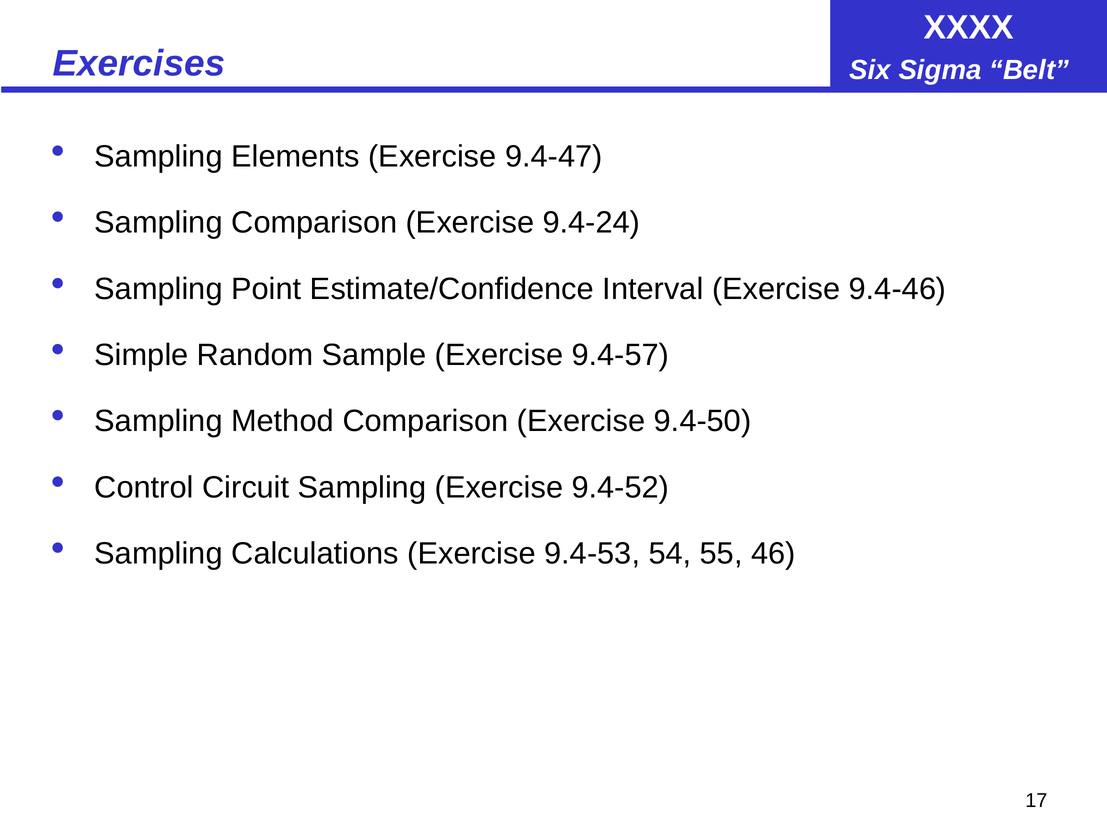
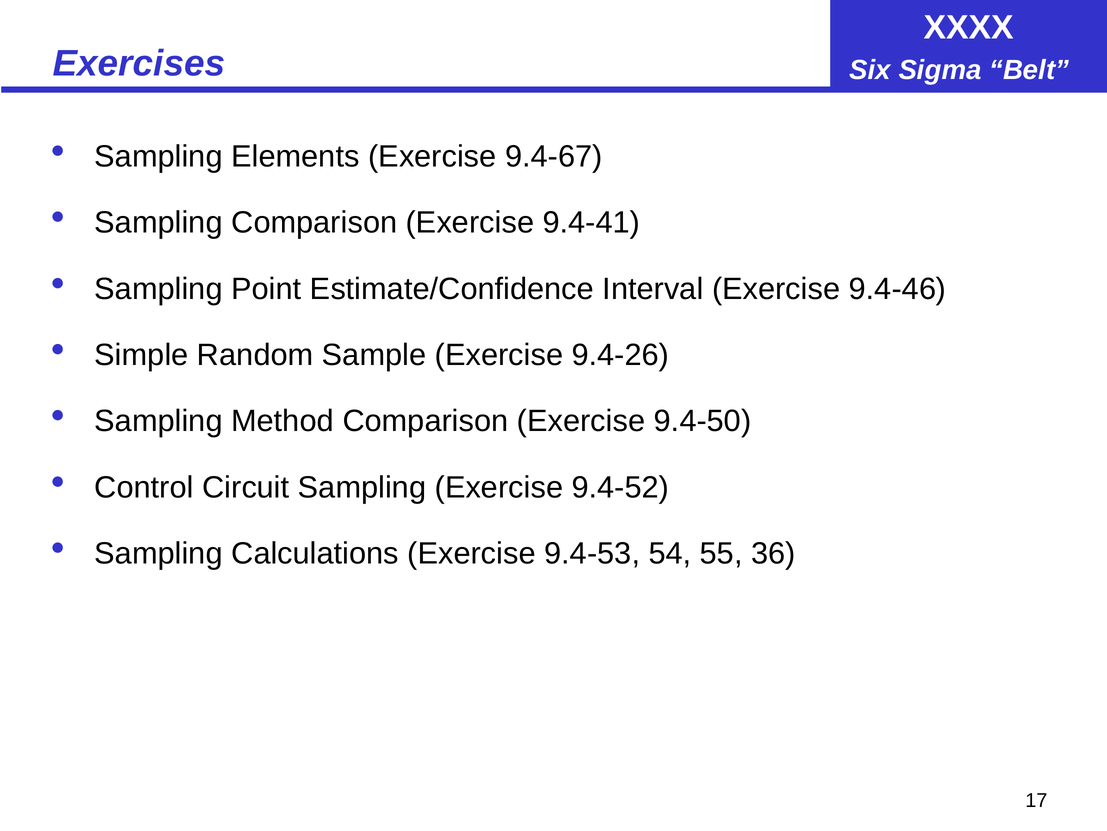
9.4-47: 9.4-47 -> 9.4-67 (554, 156)
9.4-24: 9.4-24 -> 9.4-41 (591, 223)
9.4-57: 9.4-57 -> 9.4-26 (620, 355)
46: 46 -> 36 (774, 553)
